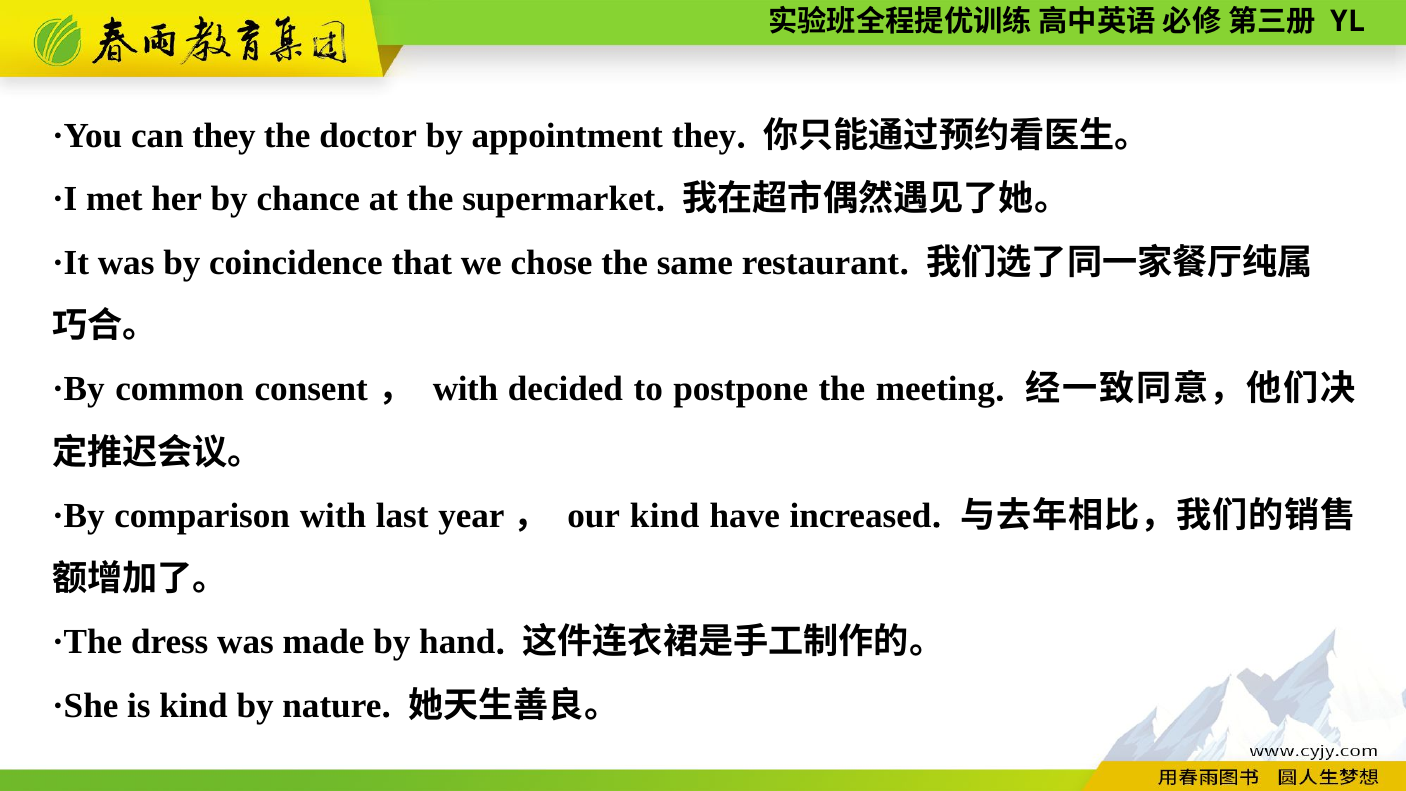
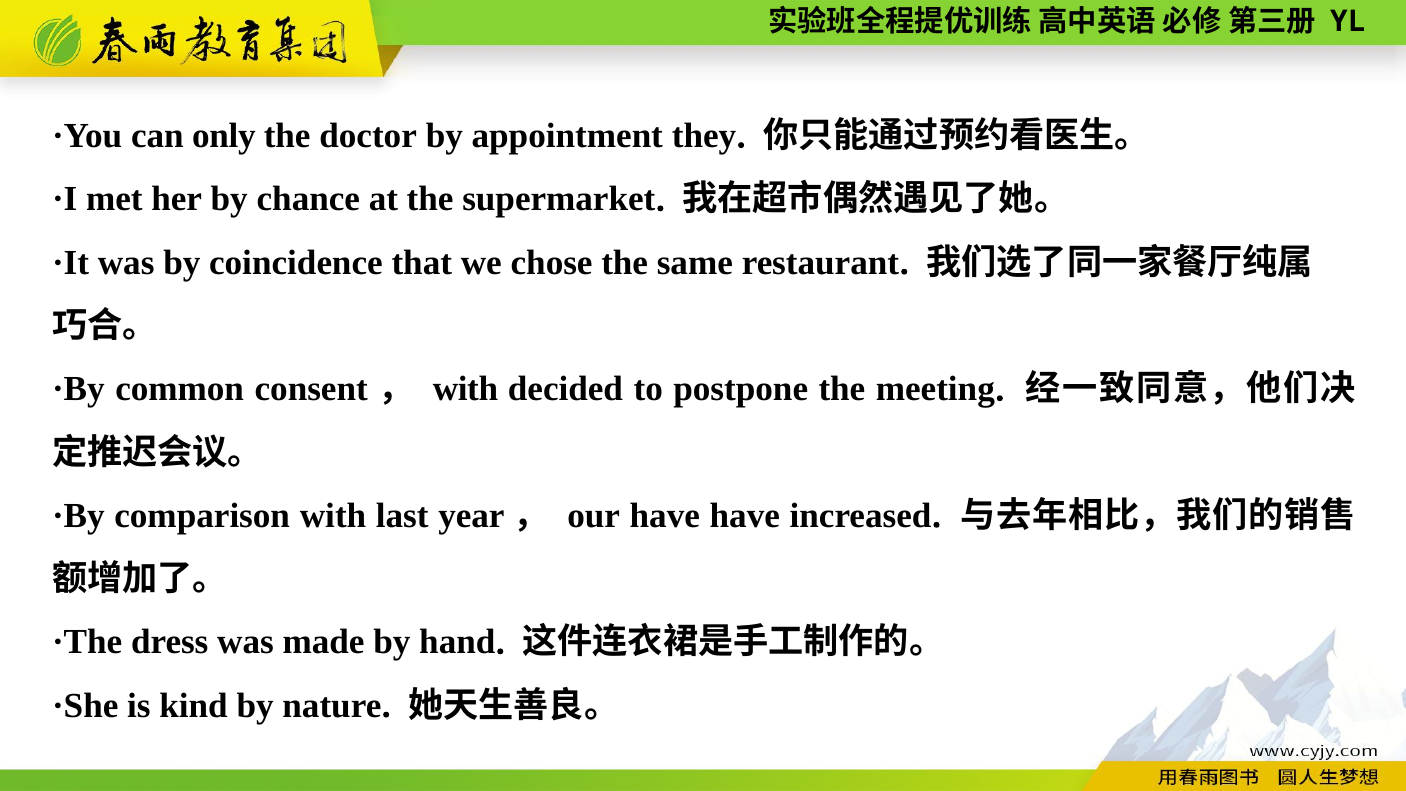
can they: they -> only (224, 136)
our kind: kind -> have (665, 516)
